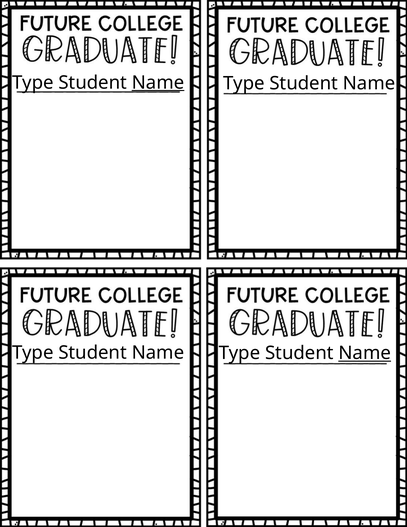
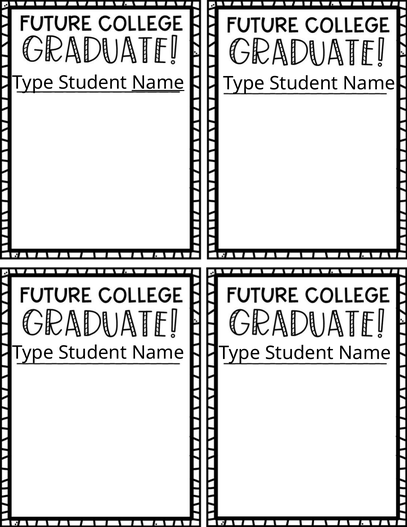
Name underline: present -> none (365, 353)
